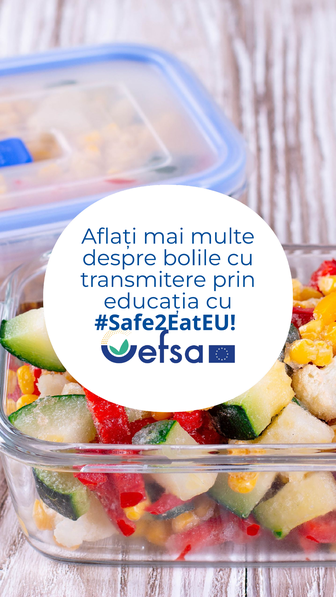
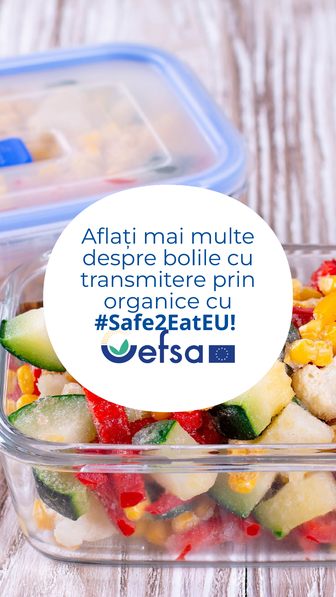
educația: educația -> organice (152, 302)
